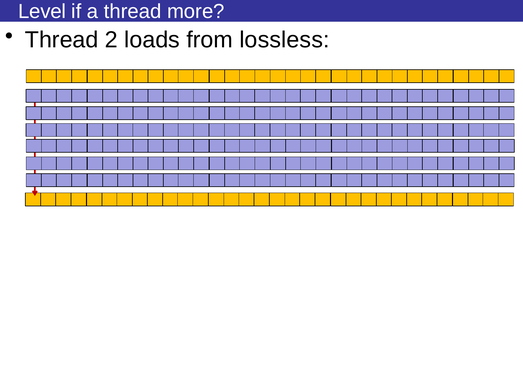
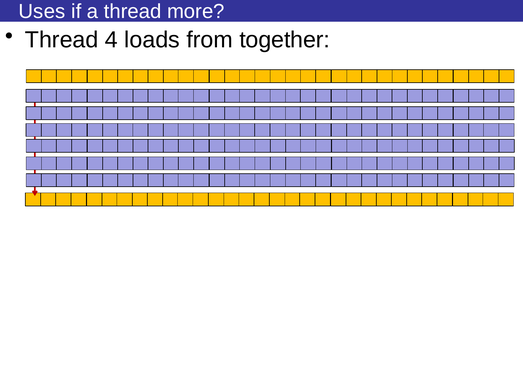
Level: Level -> Uses (42, 11)
2: 2 -> 4 (111, 40)
lossless: lossless -> together (285, 40)
